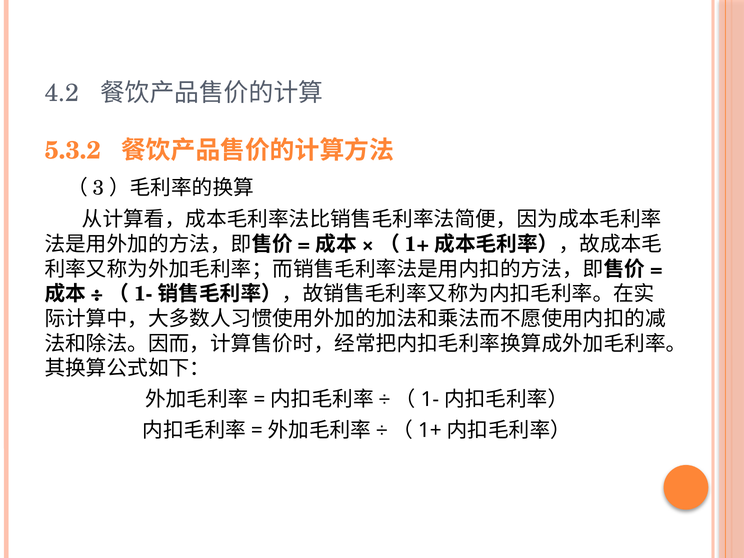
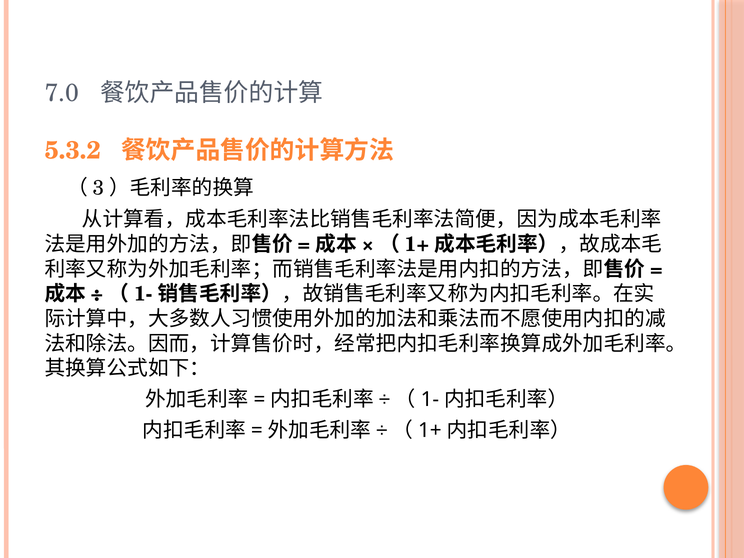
4.2: 4.2 -> 7.0 (62, 93)
